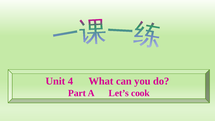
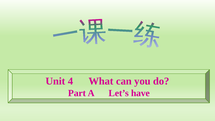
cook: cook -> have (140, 93)
